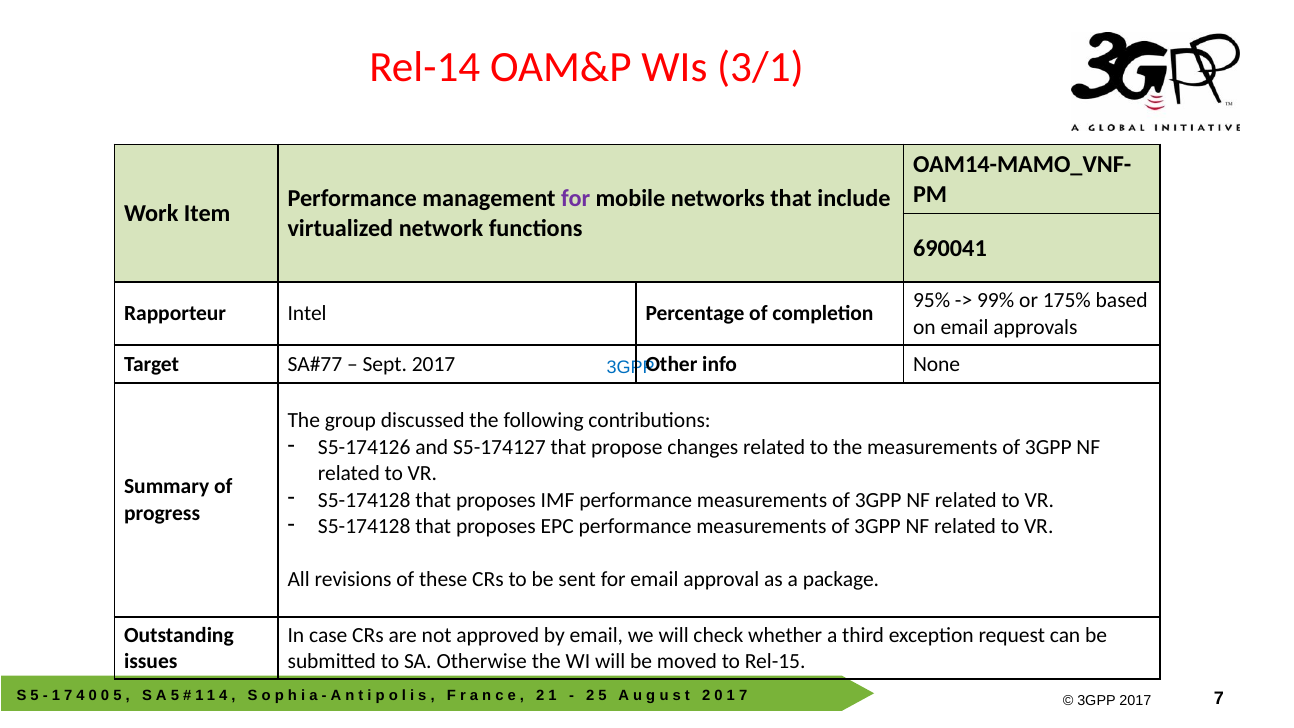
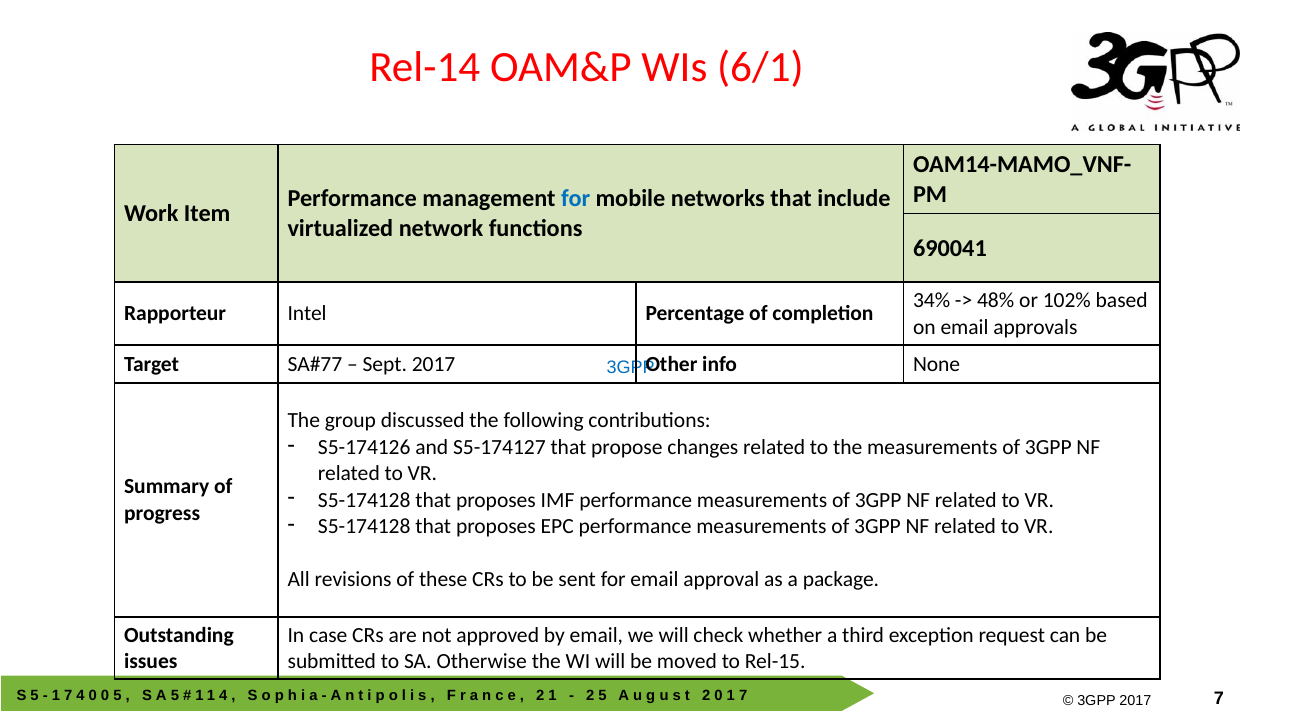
3/1: 3/1 -> 6/1 (760, 67)
for colour: purple -> blue (576, 199)
95%: 95% -> 34% (932, 301)
99%: 99% -> 48% (996, 301)
175%: 175% -> 102% (1067, 301)
